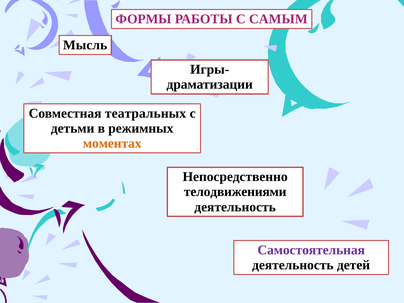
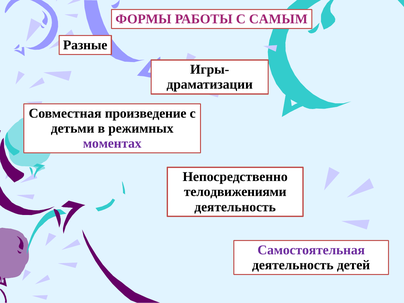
Мысль: Мысль -> Разные (85, 45)
театральных: театральных -> произведение (146, 113)
моментах colour: orange -> purple (112, 143)
